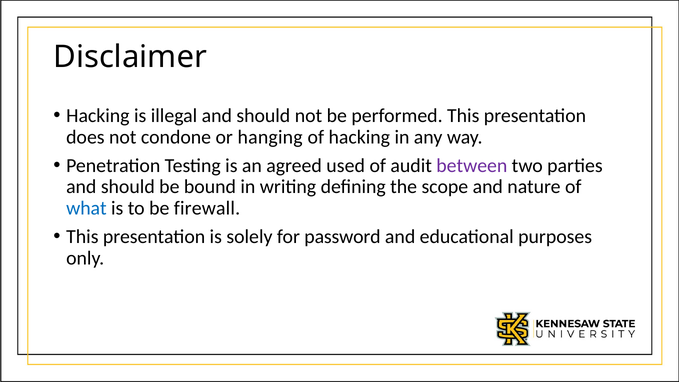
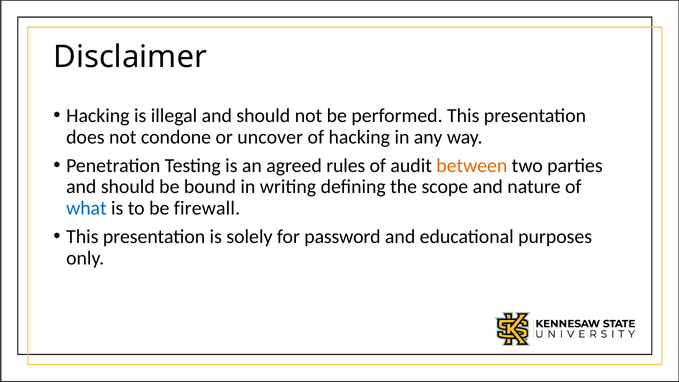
hanging: hanging -> uncover (270, 137)
used: used -> rules (346, 165)
between colour: purple -> orange (472, 165)
